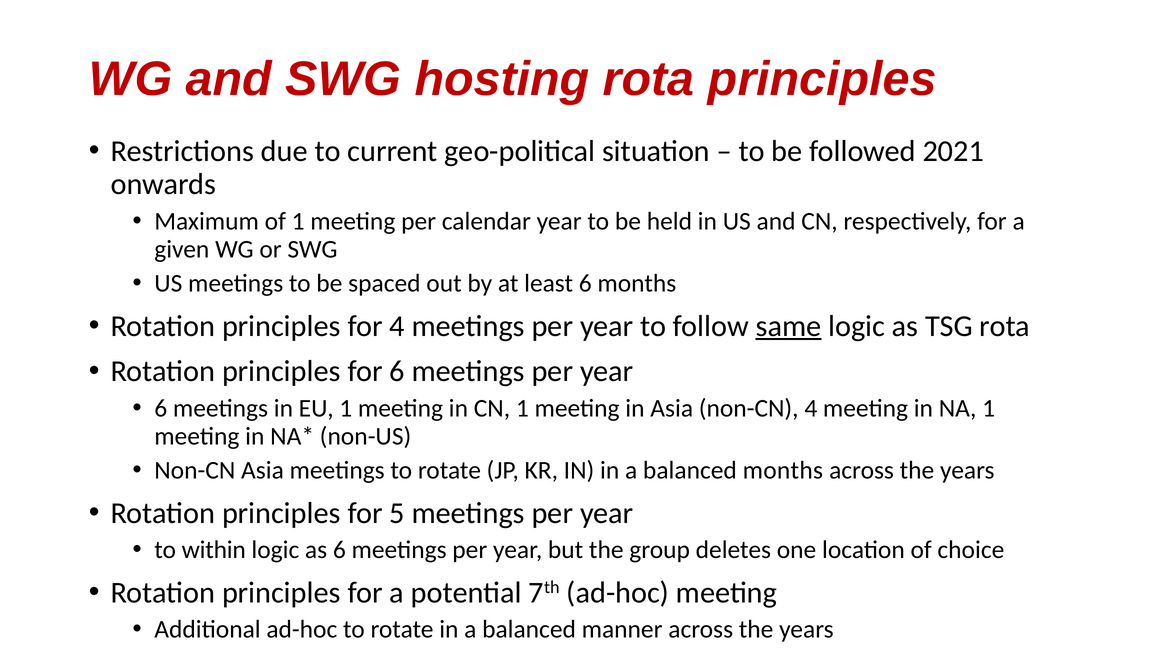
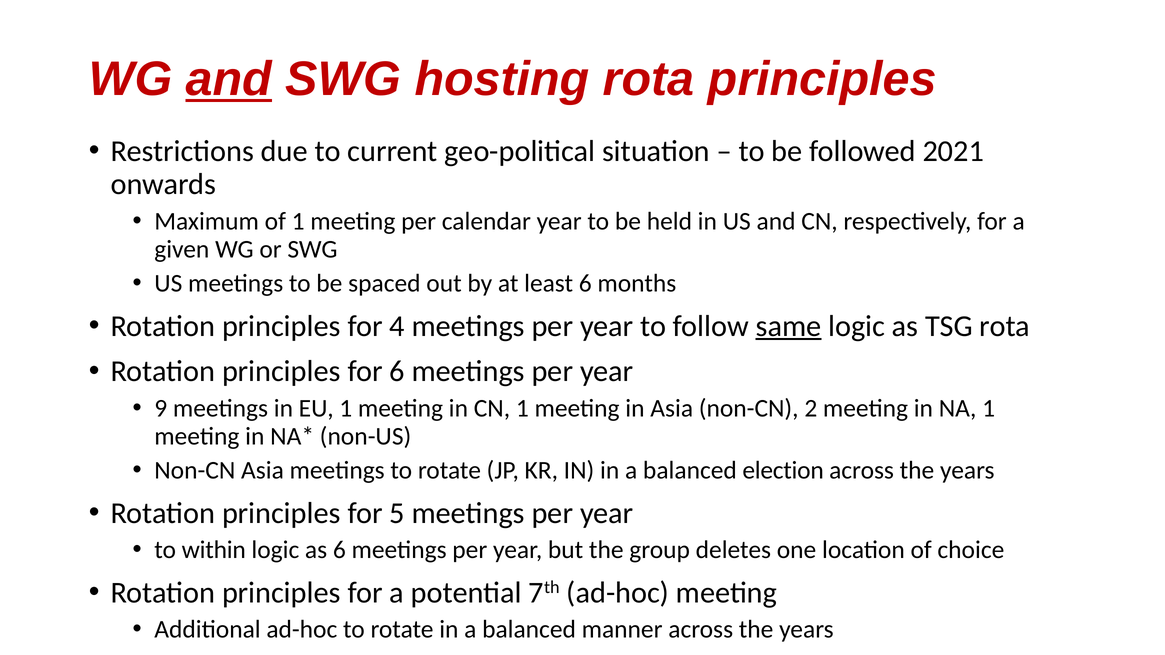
and underline: none -> present (229, 79)
6: 6 -> 9 (161, 408)
non-CN 4: 4 -> 2 (811, 408)
balanced months: months -> election (783, 470)
